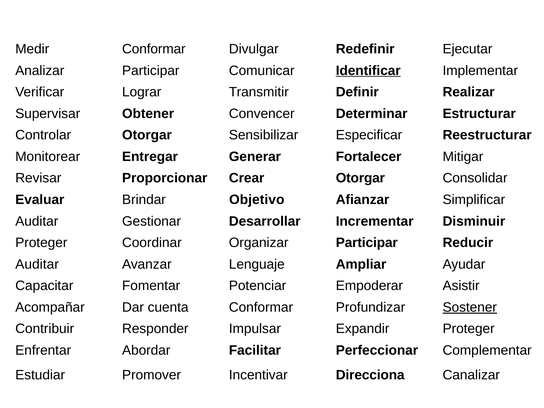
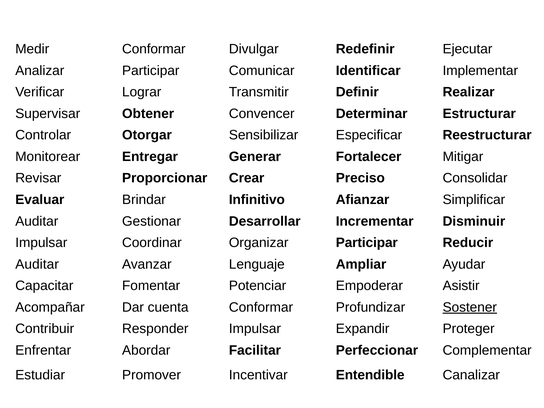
Identificar underline: present -> none (368, 71)
Crear Otorgar: Otorgar -> Preciso (360, 178)
Objetivo: Objetivo -> Infinitivo (257, 200)
Proteger: Proteger -> Impulsar (41, 243)
Direcciona: Direcciona -> Entendible (370, 375)
